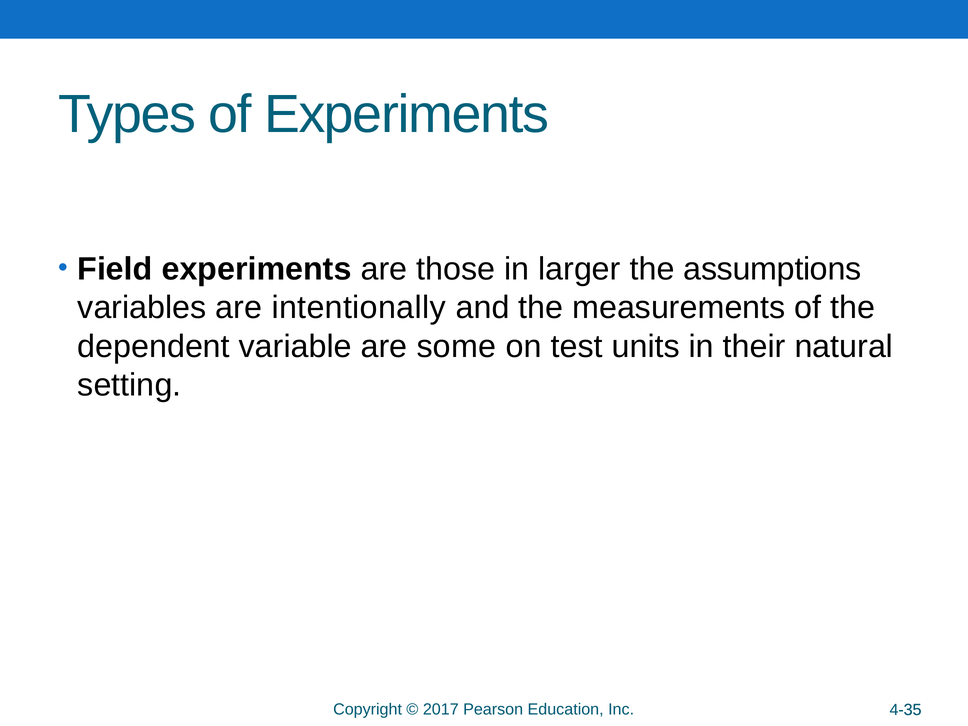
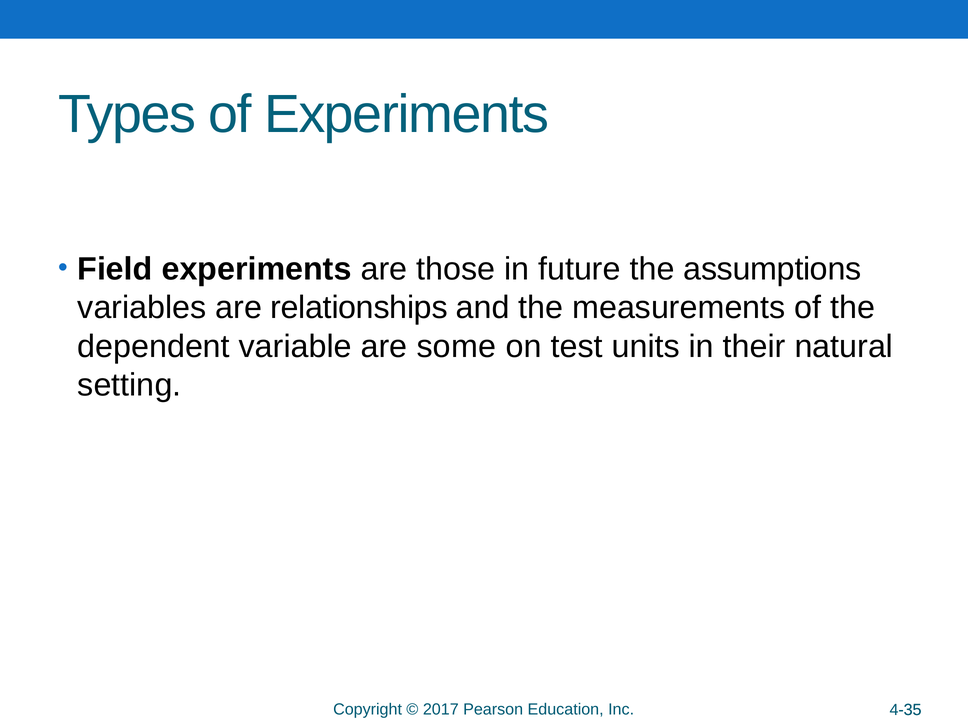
larger: larger -> future (579, 269)
intentionally: intentionally -> relationships (359, 308)
